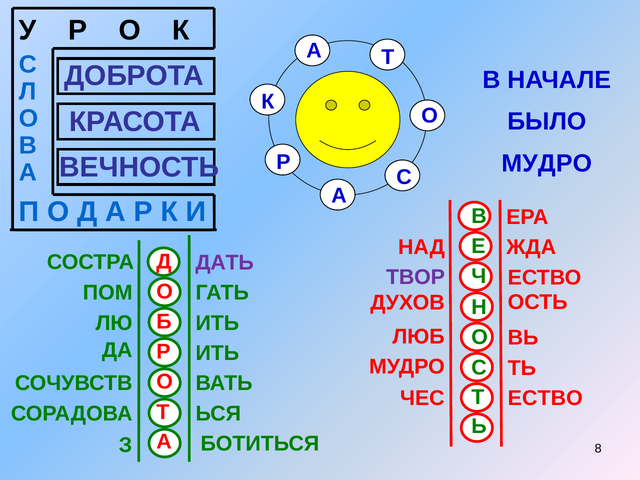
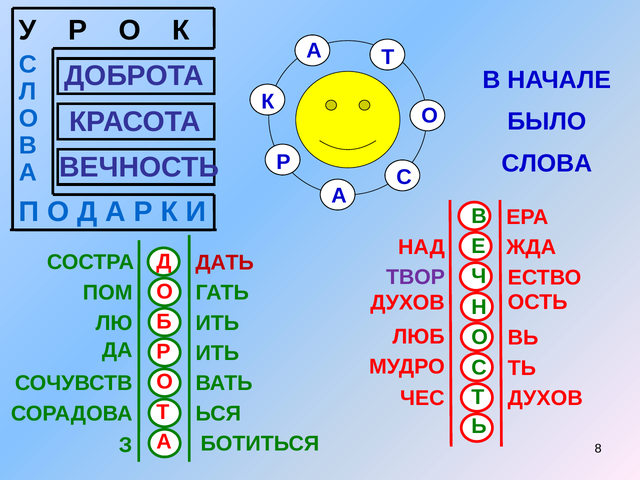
МУДРО: МУДРО -> СЛОВА (547, 163)
ДАТЬ colour: purple -> red (225, 263)
ЧЕС ЕСТВО: ЕСТВО -> ДУХОВ (545, 398)
